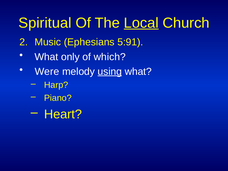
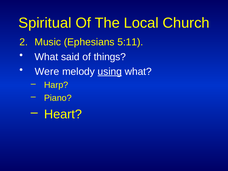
Local underline: present -> none (141, 23)
5:91: 5:91 -> 5:11 (130, 42)
only: only -> said (70, 57)
which: which -> things (110, 57)
